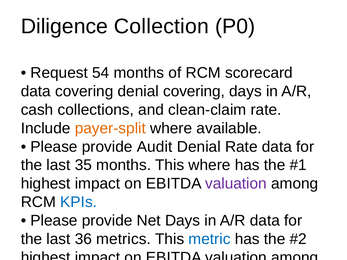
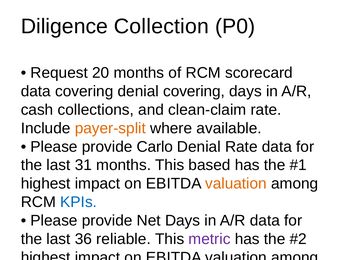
54: 54 -> 20 (101, 73)
Audit: Audit -> Carlo (155, 147)
35: 35 -> 31 (83, 165)
This where: where -> based (209, 165)
valuation colour: purple -> orange (236, 184)
metrics: metrics -> reliable (124, 239)
metric colour: blue -> purple (209, 239)
